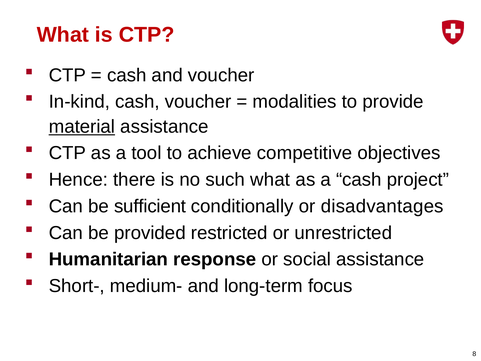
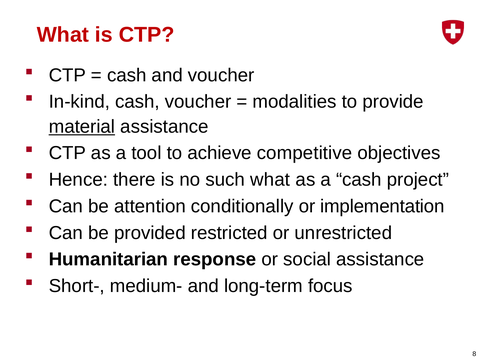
sufficient: sufficient -> attention (150, 206)
disadvantages: disadvantages -> implementation (382, 206)
